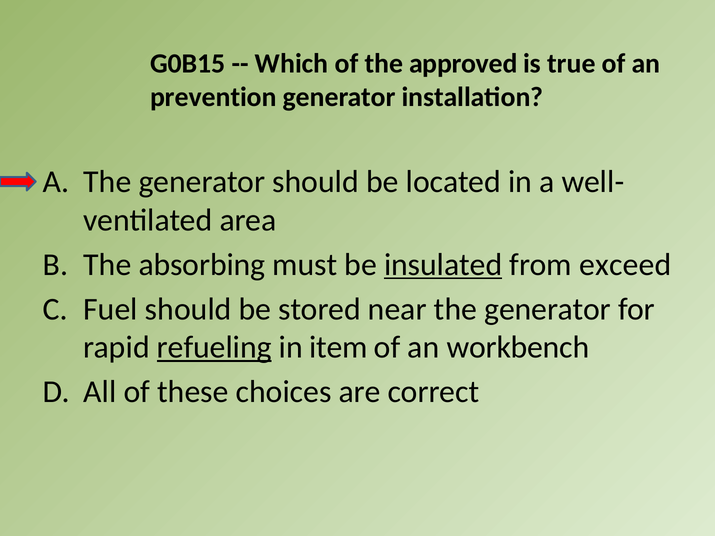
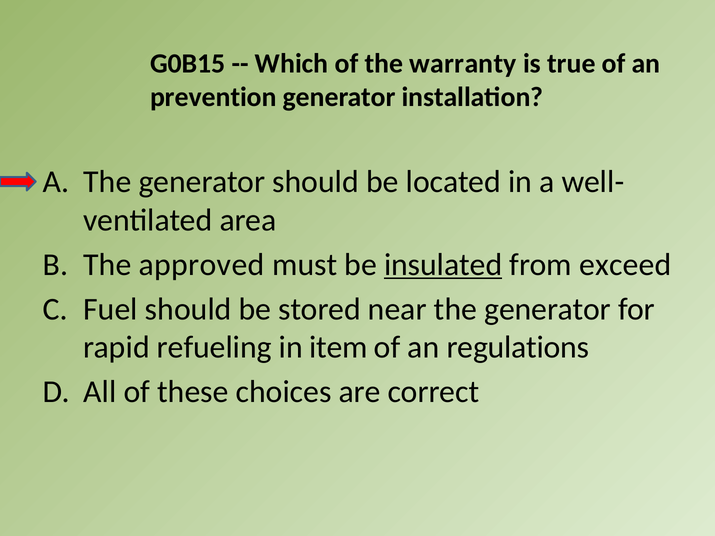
approved: approved -> warranty (463, 64)
absorbing: absorbing -> approved (202, 265)
refueling underline: present -> none (214, 347)
workbench: workbench -> regulations (518, 347)
